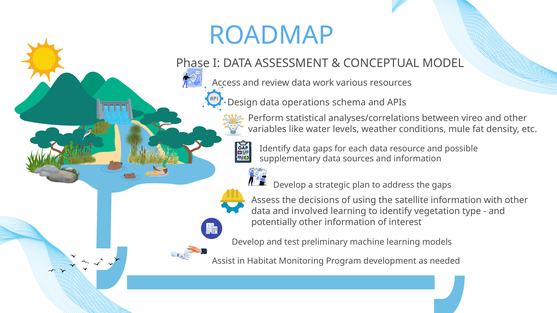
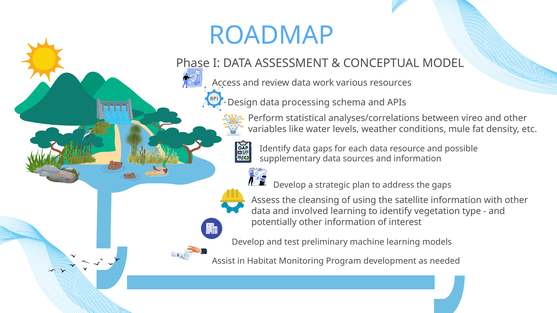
operations: operations -> processing (306, 102)
decisions: decisions -> cleansing (319, 200)
